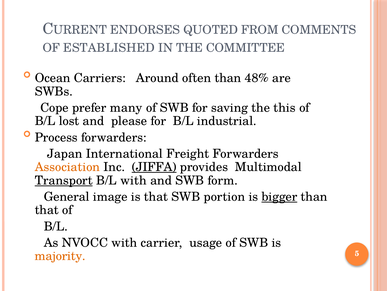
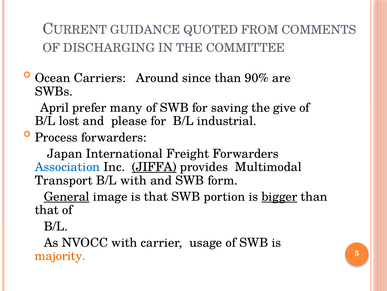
ENDORSES: ENDORSES -> GUIDANCE (145, 30)
ESTABLISHED: ESTABLISHED -> DISCHARGING (109, 48)
often: often -> since (197, 78)
48%: 48% -> 90% (257, 78)
Cope: Cope -> April (55, 107)
this: this -> give (285, 107)
Association colour: orange -> blue (67, 167)
Transport underline: present -> none (64, 180)
General underline: none -> present (67, 196)
